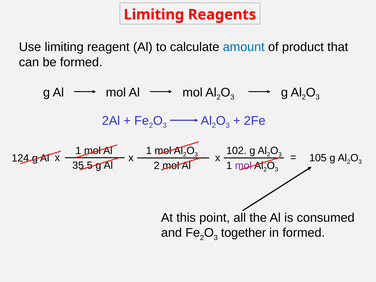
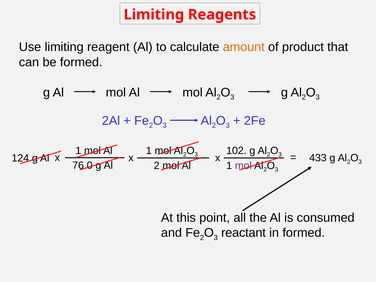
amount colour: blue -> orange (244, 47)
105: 105 -> 433 (318, 158)
35.5: 35.5 -> 76.0 (82, 165)
together: together -> reactant (244, 233)
